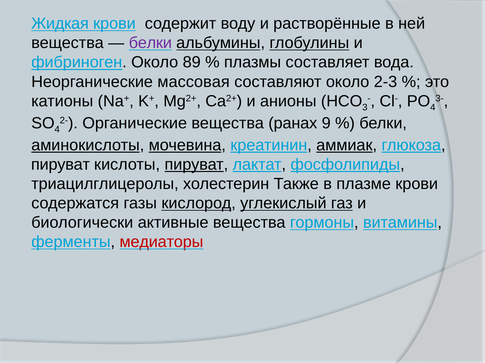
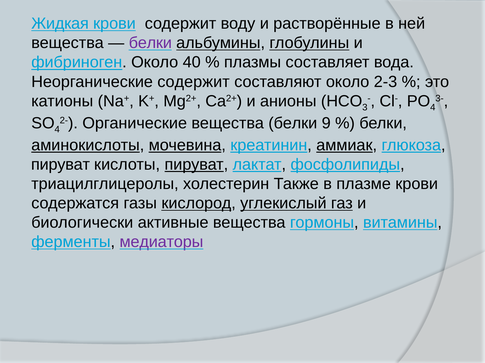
89: 89 -> 40 (192, 62)
Неорганические массовая: массовая -> содержит (194, 82)
вещества ранах: ранах -> белки (293, 123)
медиаторы colour: red -> purple (161, 242)
